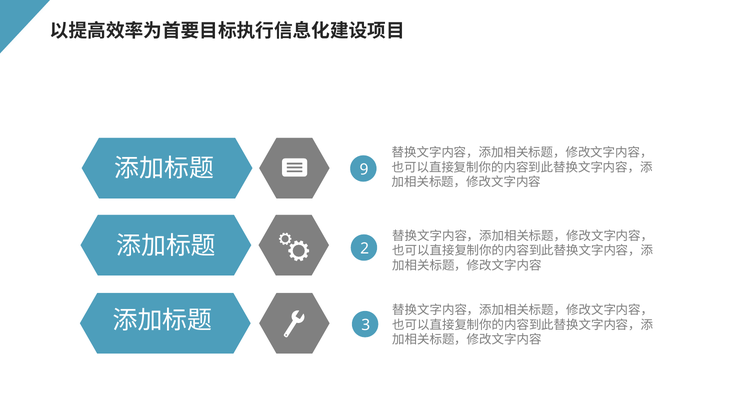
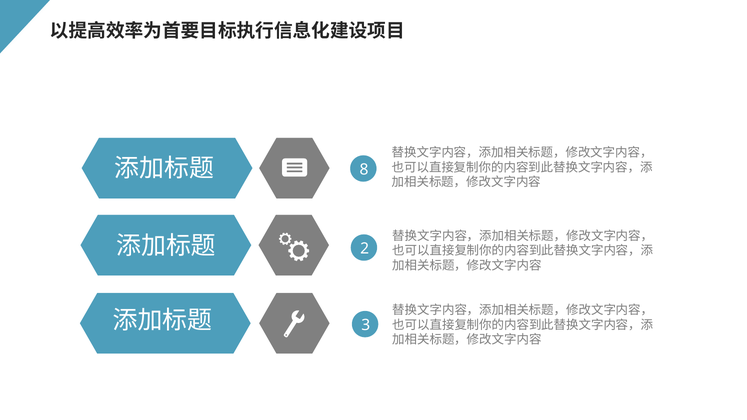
9: 9 -> 8 (364, 170)
